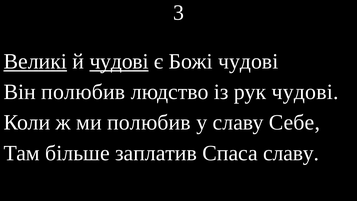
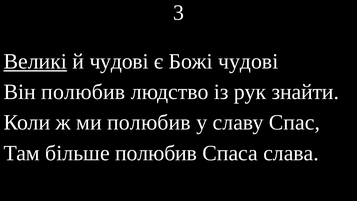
чудові underline: present -> none (119, 61)
рук чудові: чудові -> знайти (305, 92)
Себе: Себе -> Спас (295, 122)
більше заплатив: заплатив -> полюбив (156, 153)
Спаса славу: славу -> слава (291, 153)
